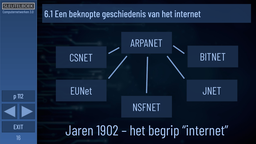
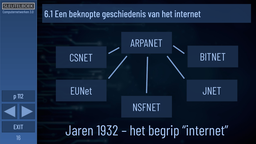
1902: 1902 -> 1932 (107, 131)
